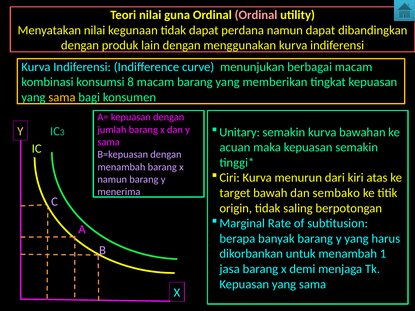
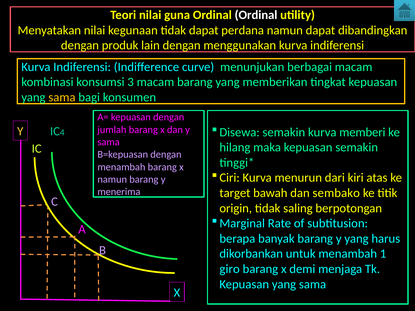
Ordinal colour: pink -> white (256, 15)
8: 8 -> 3 (131, 82)
Unitary: Unitary -> Disewa (240, 132)
bawahan: bawahan -> memberi (362, 132)
3: 3 -> 4 (62, 133)
acuan: acuan -> hilang (235, 148)
jasa: jasa -> giro (230, 269)
